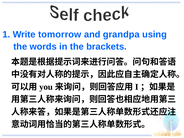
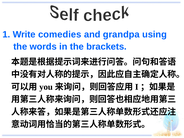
tomorrow: tomorrow -> comedies (60, 34)
